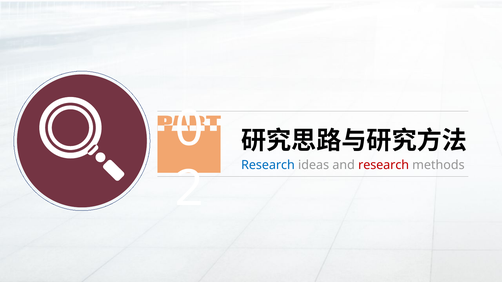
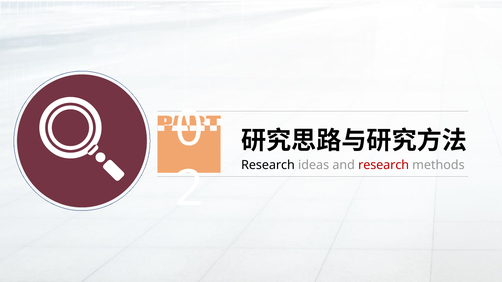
Research colour: blue -> black (268, 165)
